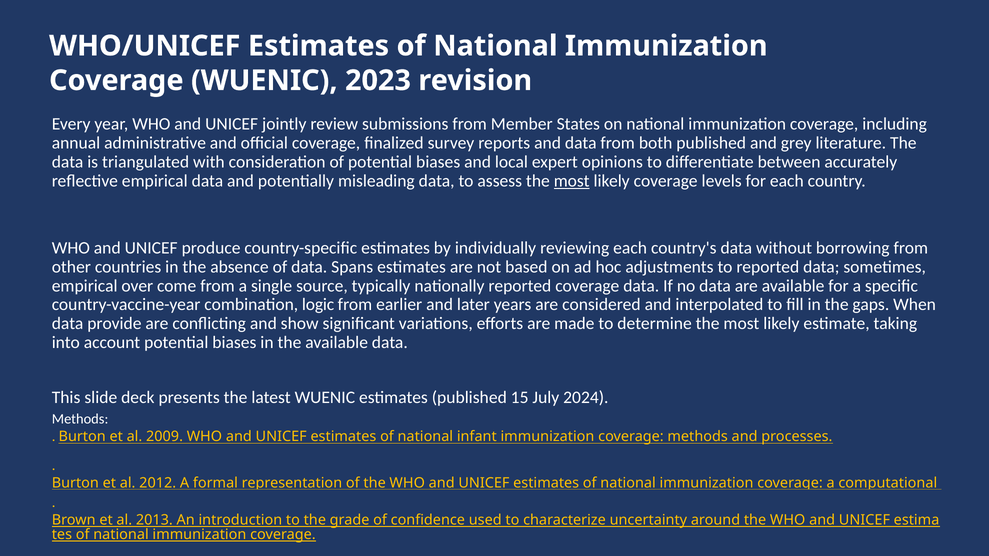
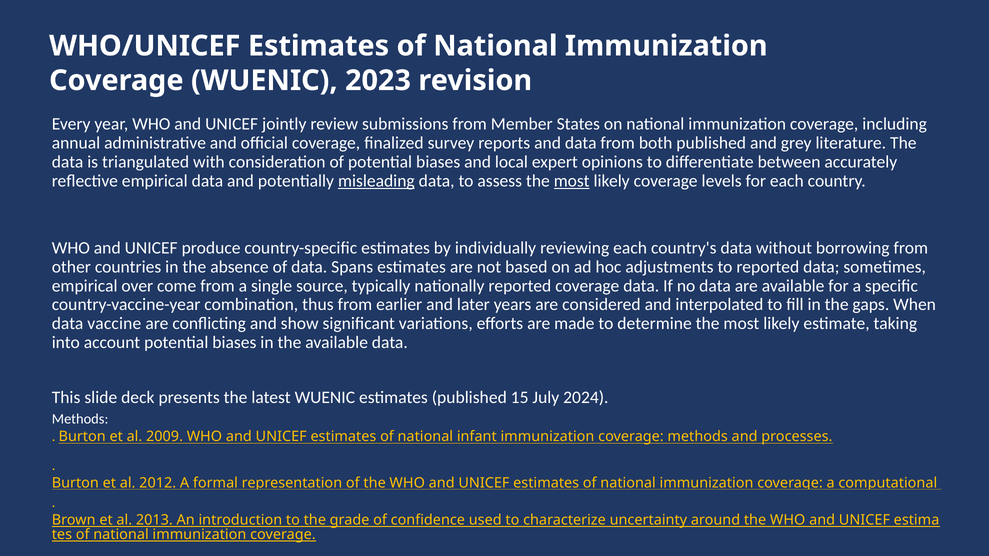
misleading underline: none -> present (376, 181)
combination logic: logic -> thus (318, 305)
provide: provide -> vaccine (114, 324)
